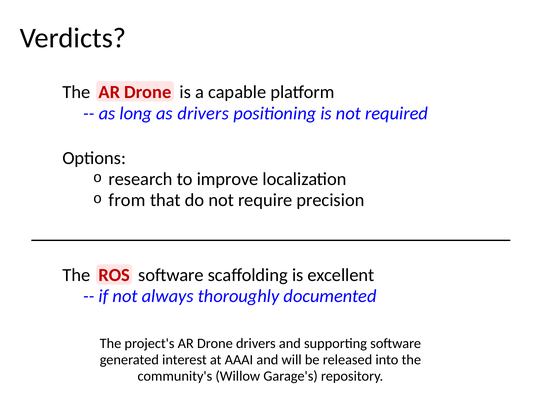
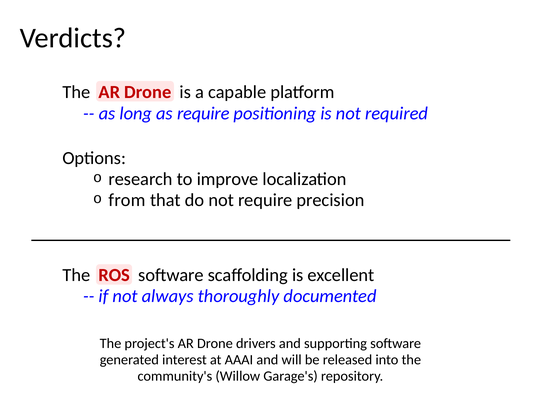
as drivers: drivers -> require (203, 113)
